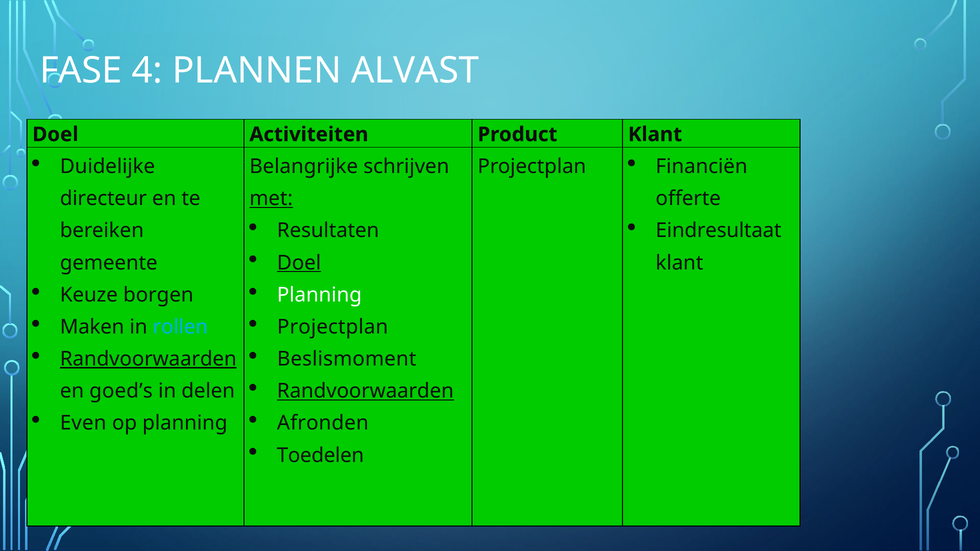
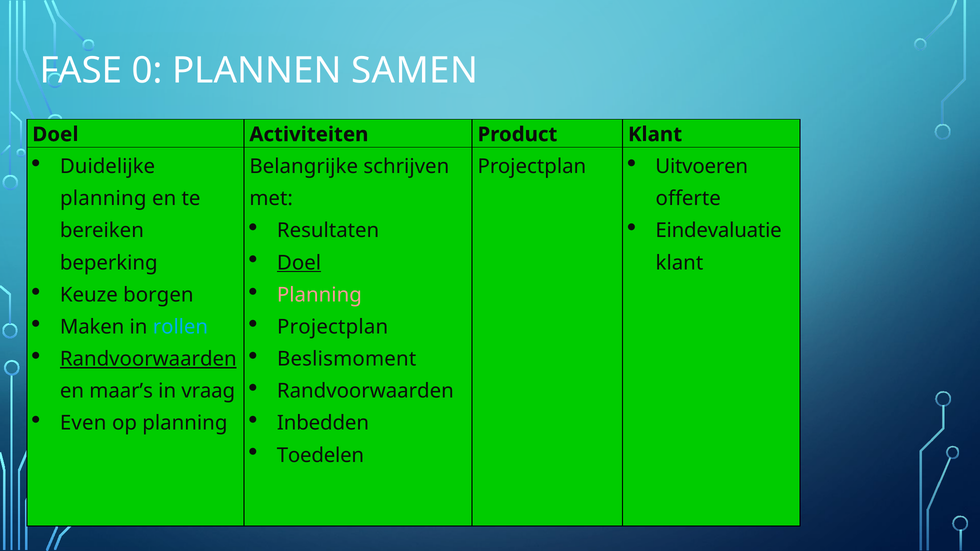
4: 4 -> 0 (147, 71)
ALVAST: ALVAST -> SAMEN (415, 71)
Financiën: Financiën -> Uitvoeren (702, 167)
directeur: directeur -> planning (103, 199)
met underline: present -> none (271, 199)
Eindresultaat: Eindresultaat -> Eindevaluatie (719, 231)
gemeente: gemeente -> beperking (109, 263)
Planning colour: white -> pink (319, 295)
Randvoorwaarden underline: present -> none (365, 391)
goed’s: goed’s -> maar’s (121, 391)
delen: delen -> vraag (208, 391)
Afronden: Afronden -> Inbedden (323, 423)
